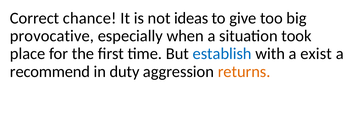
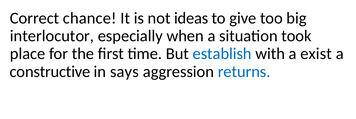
provocative: provocative -> interlocutor (52, 36)
recommend: recommend -> constructive (50, 71)
duty: duty -> says (124, 71)
returns colour: orange -> blue (244, 71)
